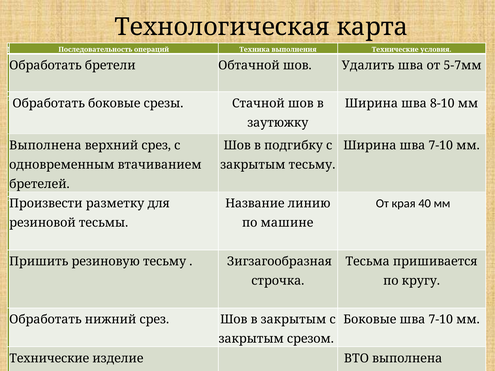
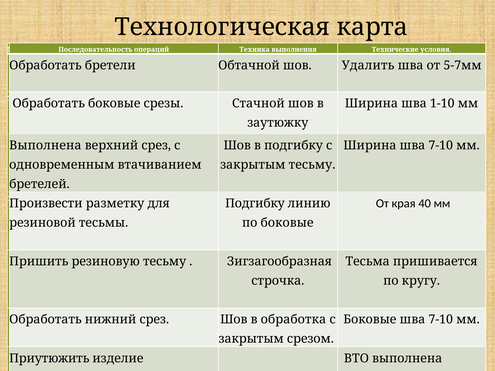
8-10: 8-10 -> 1-10 (442, 103)
Название: Название -> Подгибку (255, 204)
по машине: машине -> боковые (287, 223)
в закрытым: закрытым -> обработка (293, 320)
Технические: Технические -> Приутюжить (49, 358)
